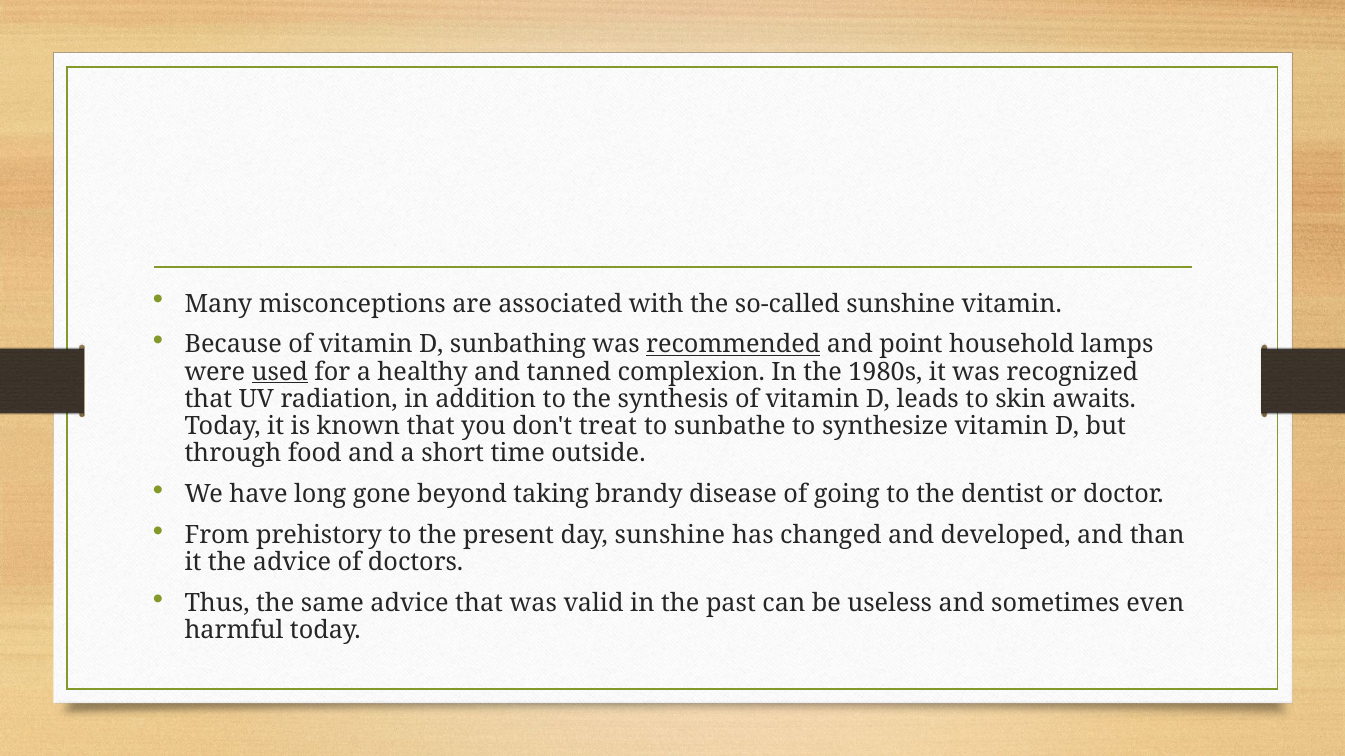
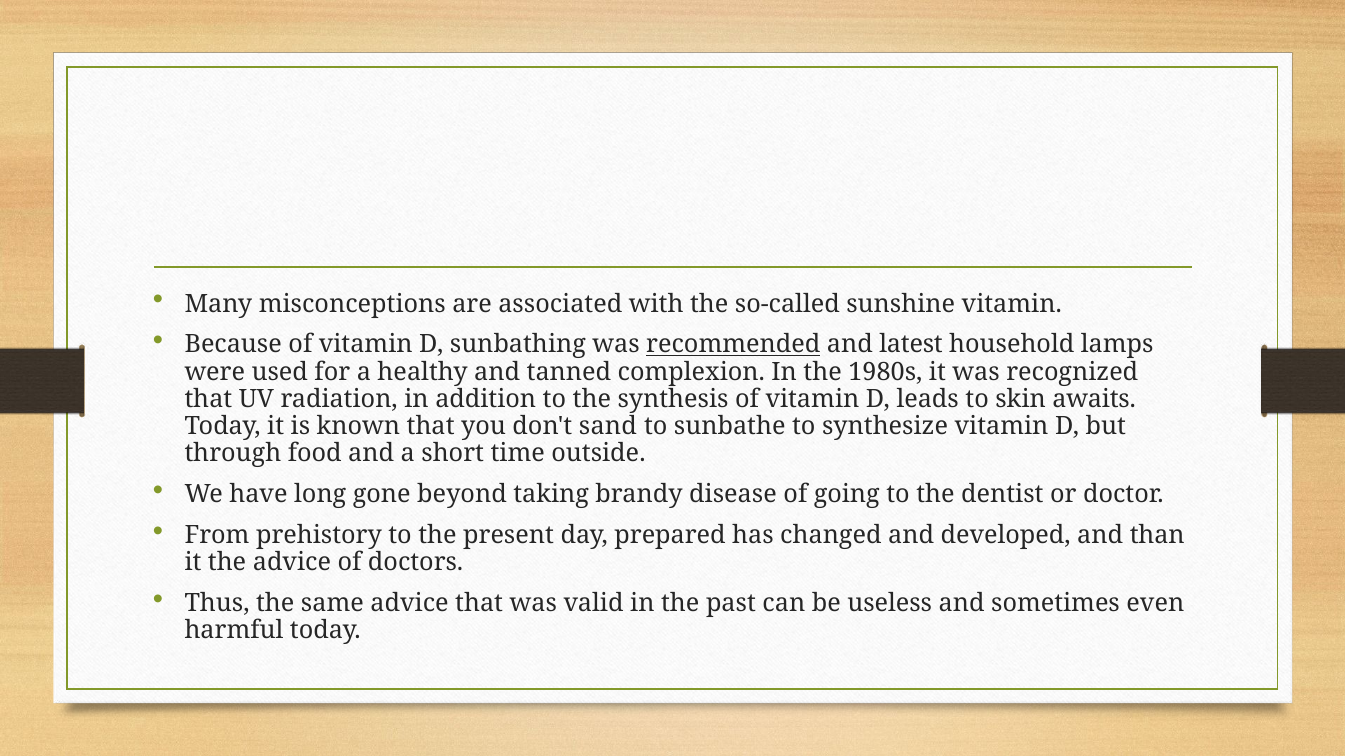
point: point -> latest (911, 345)
used underline: present -> none (280, 372)
treat: treat -> sand (608, 427)
day sunshine: sunshine -> prepared (670, 535)
